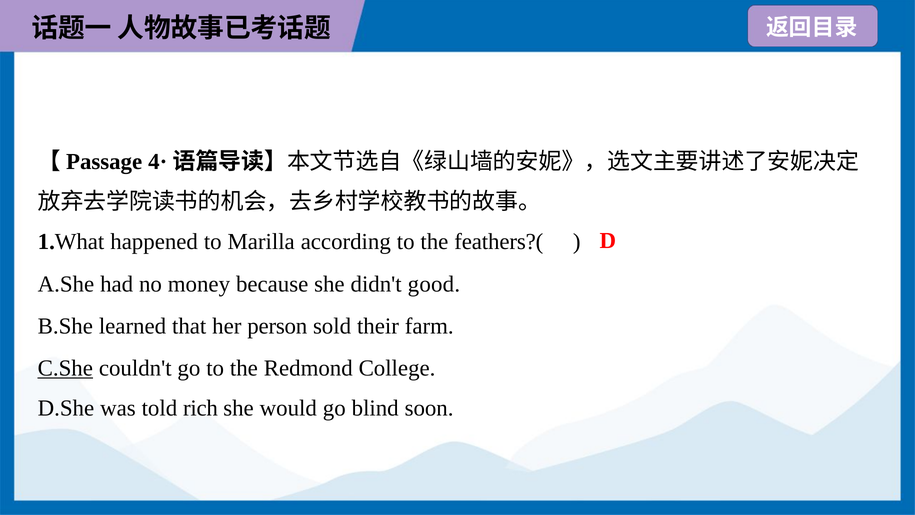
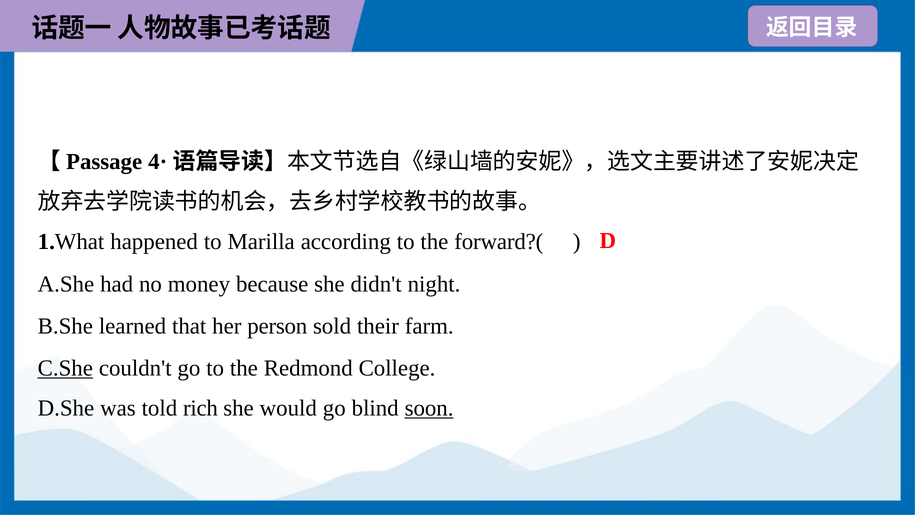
feathers?(: feathers?( -> forward?( (499, 241)
good: good -> night (434, 284)
soon underline: none -> present (429, 408)
